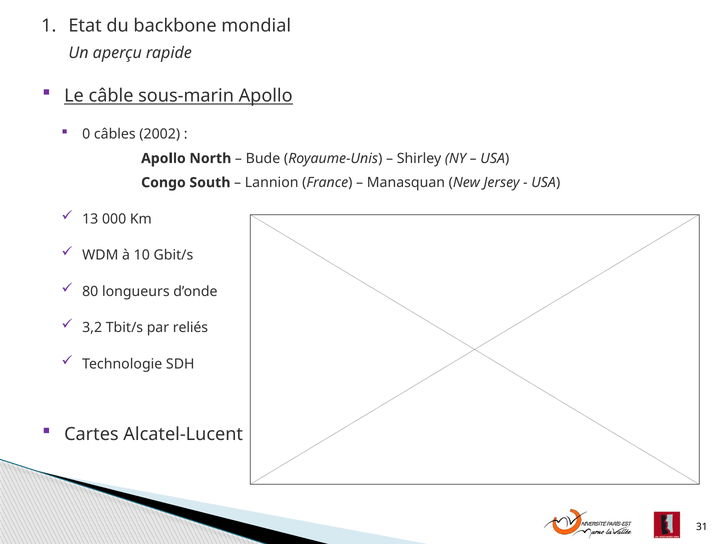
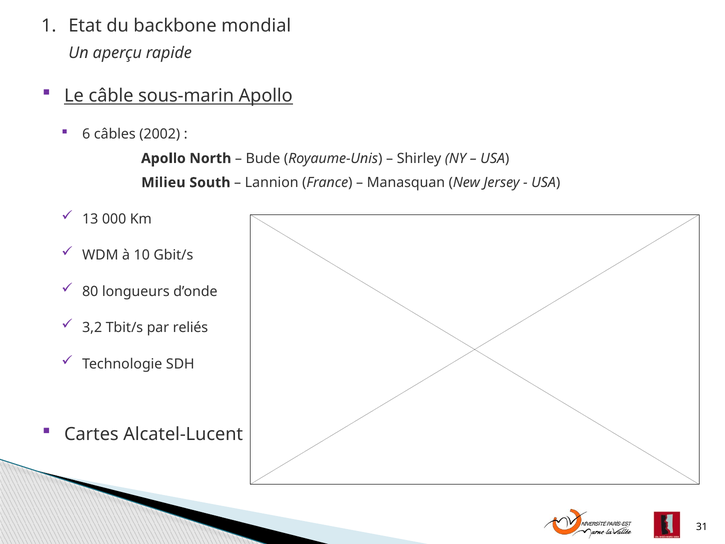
0: 0 -> 6 (86, 134)
Congo: Congo -> Milieu (163, 183)
